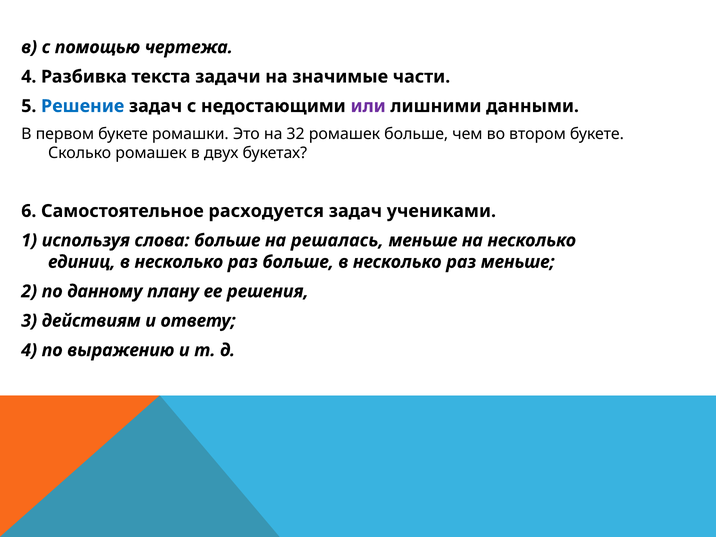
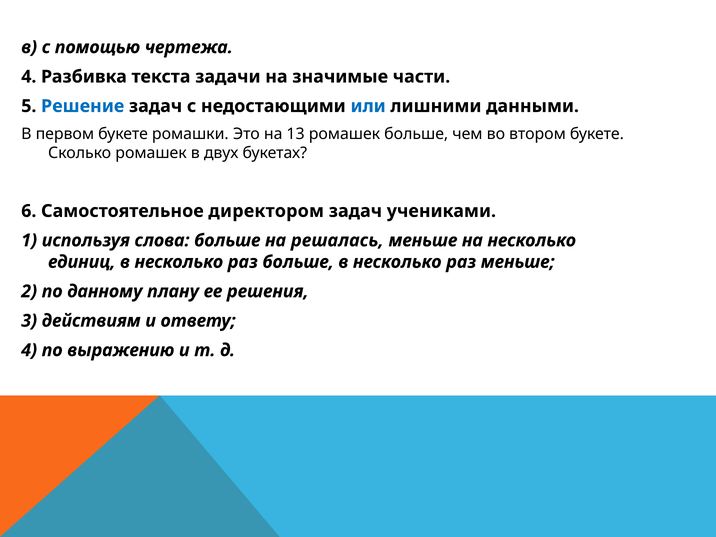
или colour: purple -> blue (368, 106)
32: 32 -> 13 (296, 134)
расходуется: расходуется -> директором (266, 211)
